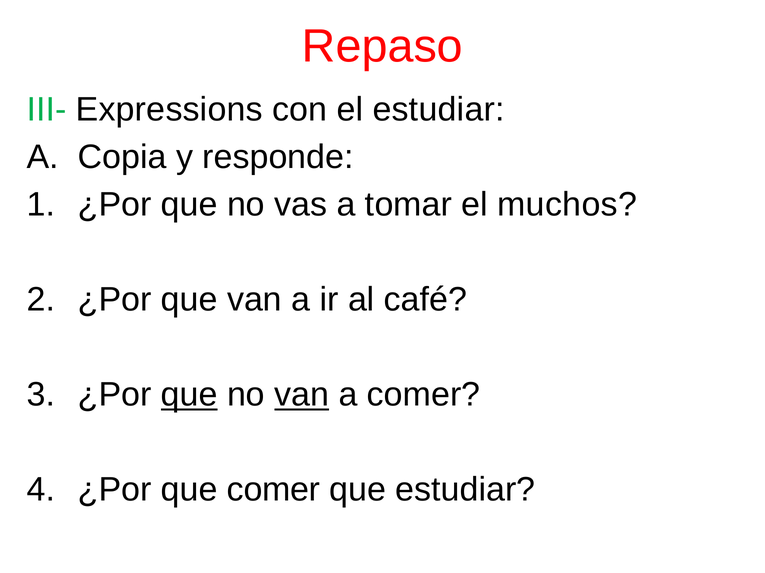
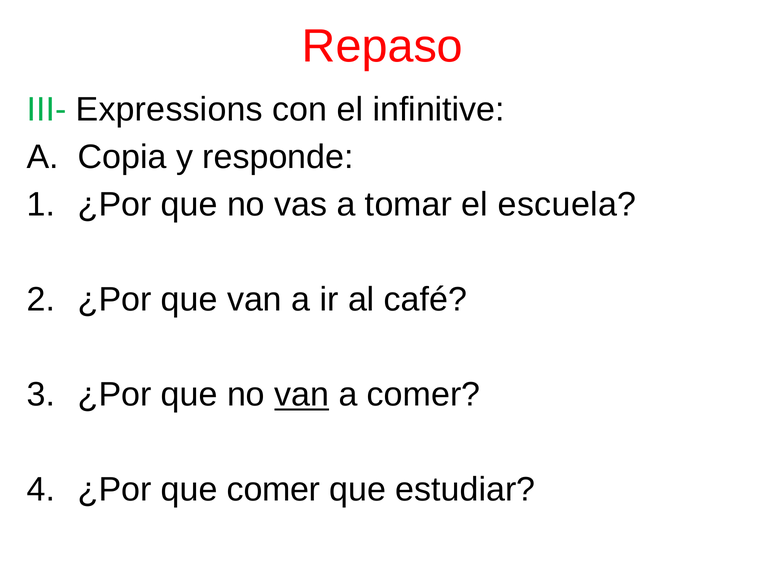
el estudiar: estudiar -> infinitive (439, 109)
muchos: muchos -> escuela (567, 205)
que underline: present -> none (189, 395)
